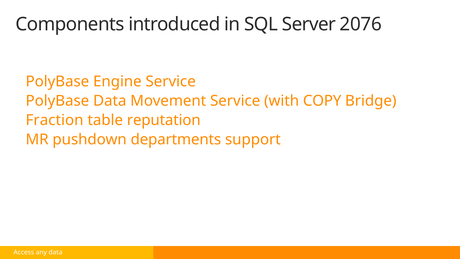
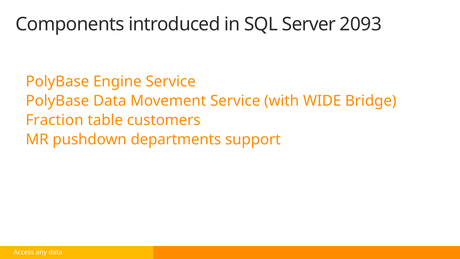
2076: 2076 -> 2093 (361, 24)
COPY: COPY -> WIDE (322, 101)
reputation: reputation -> customers (164, 120)
